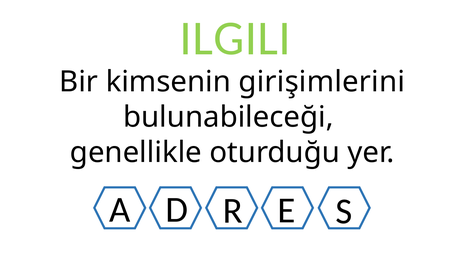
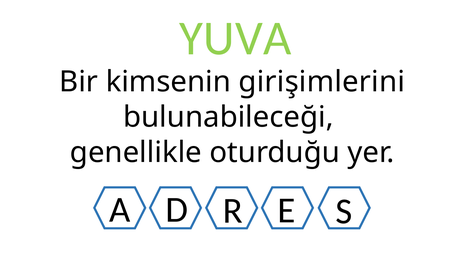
ILGILI: ILGILI -> YUVA (235, 39)
